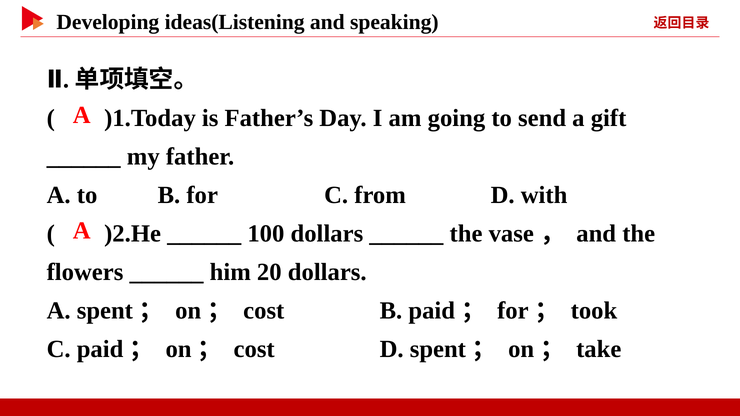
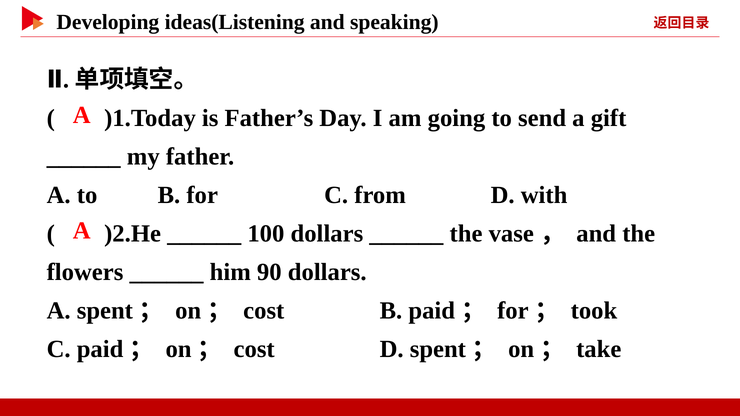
20: 20 -> 90 (269, 272)
